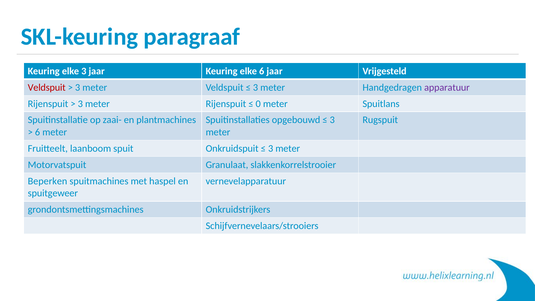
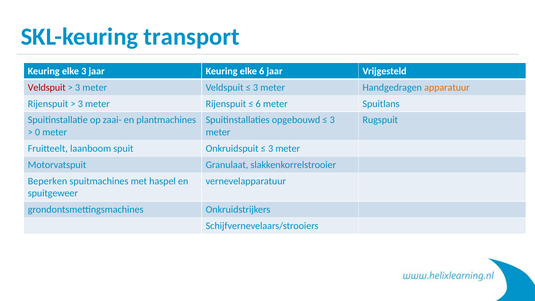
paragraaf: paragraaf -> transport (192, 37)
apparatuur colour: purple -> orange (447, 87)
0: 0 -> 6 (258, 104)
6: 6 -> 0 (38, 132)
